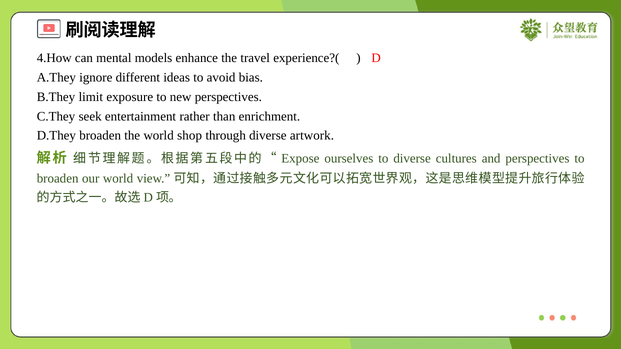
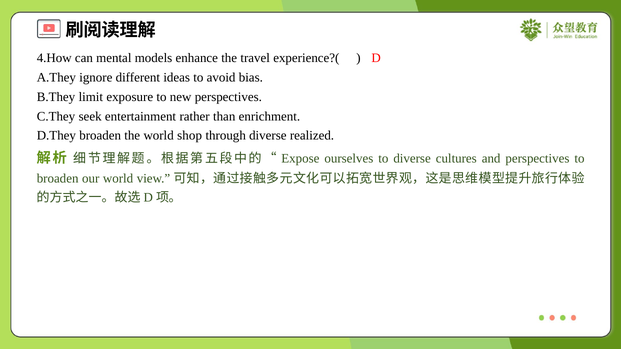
artwork: artwork -> realized (312, 136)
